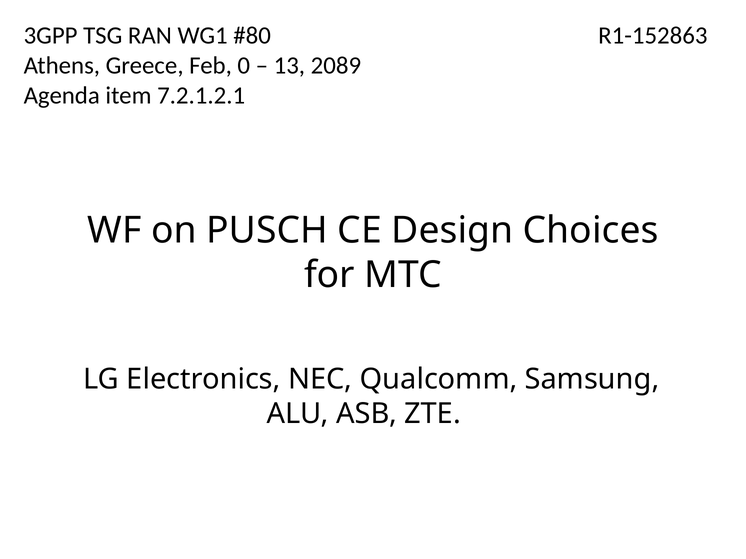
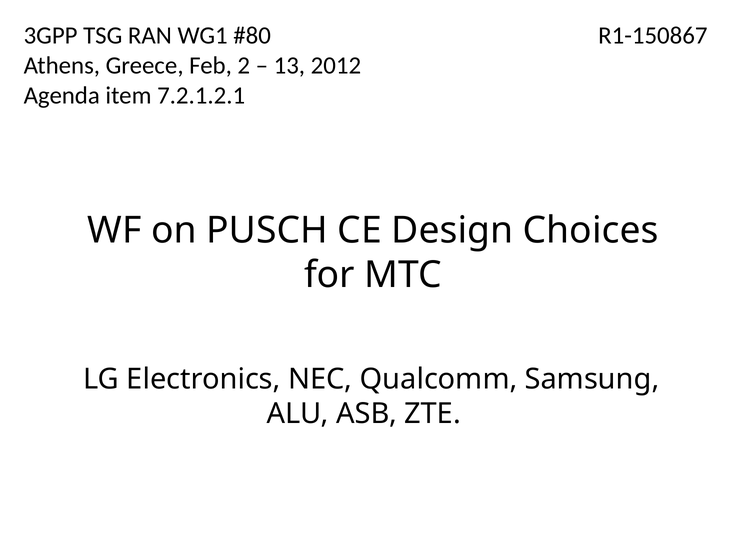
R1-152863: R1-152863 -> R1-150867 (653, 36)
0: 0 -> 2 (244, 66)
2089: 2089 -> 2012 (336, 66)
